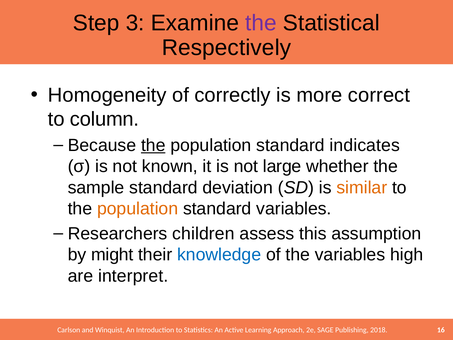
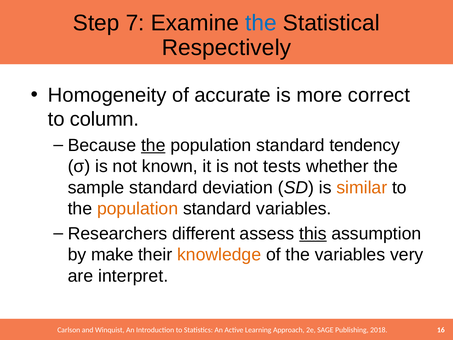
3: 3 -> 7 (135, 23)
the colour: purple -> blue (261, 23)
correctly: correctly -> accurate (233, 95)
indicates: indicates -> tendency (365, 145)
large: large -> tests (282, 166)
children: children -> different (204, 233)
this underline: none -> present (313, 233)
might: might -> make (112, 254)
knowledge colour: blue -> orange (219, 254)
high: high -> very (407, 254)
